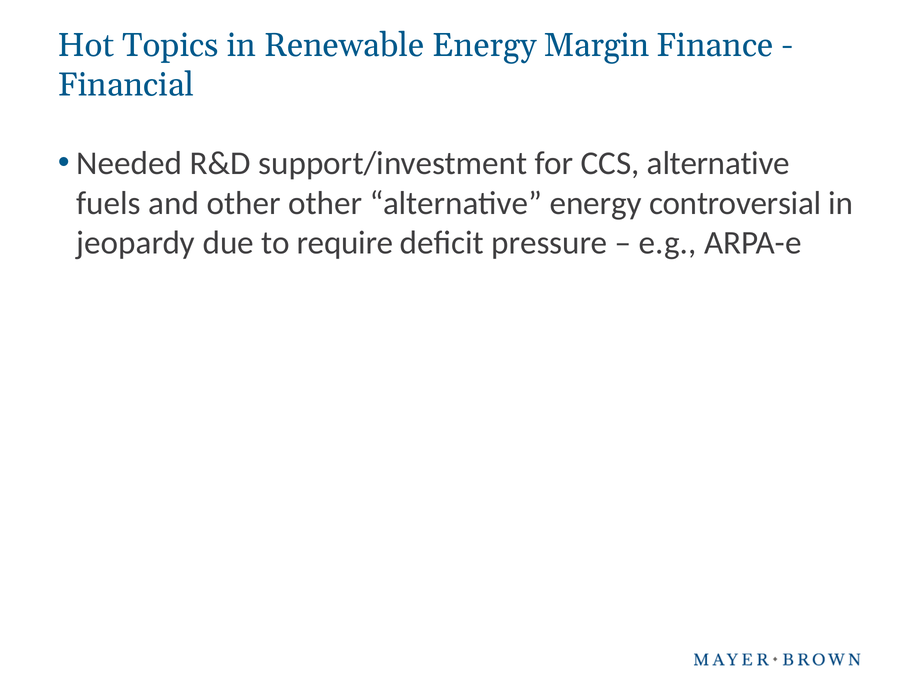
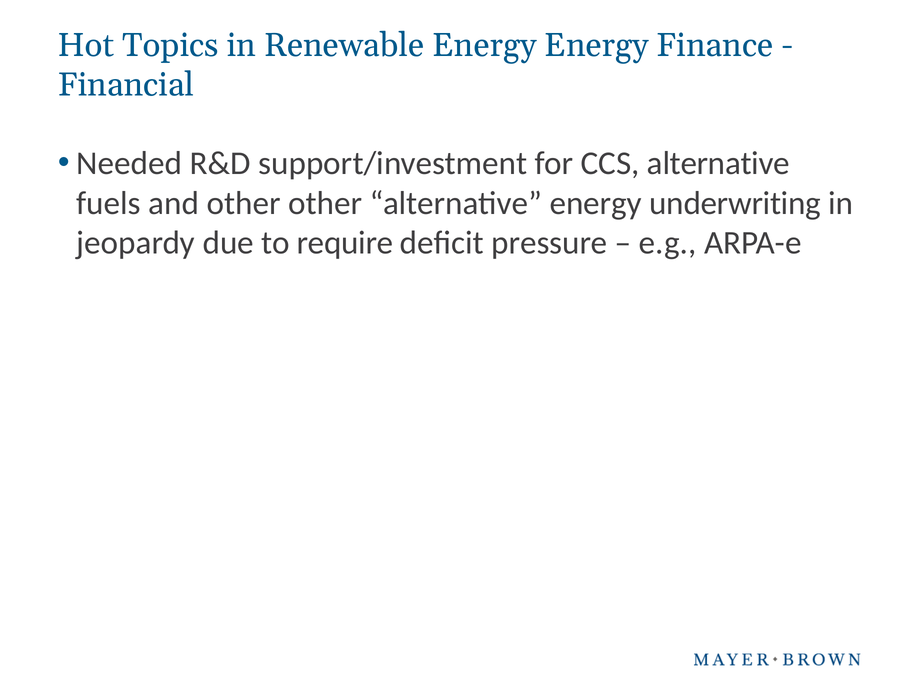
Energy Margin: Margin -> Energy (596, 45)
controversial: controversial -> underwriting (735, 203)
